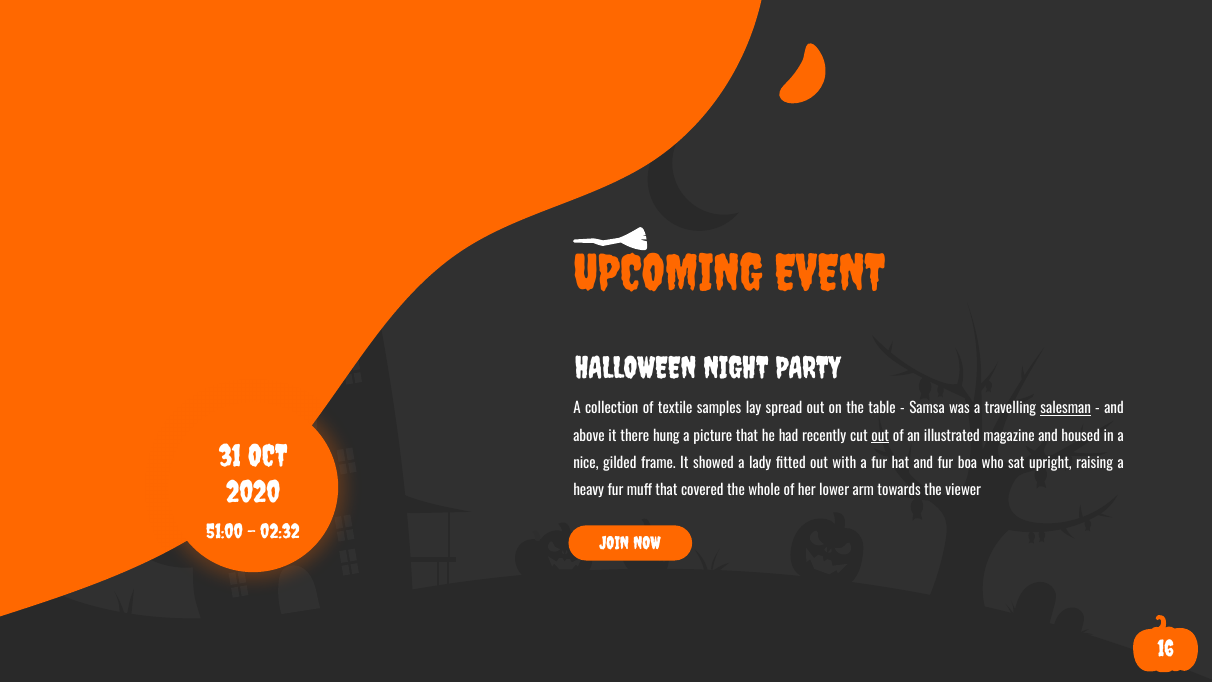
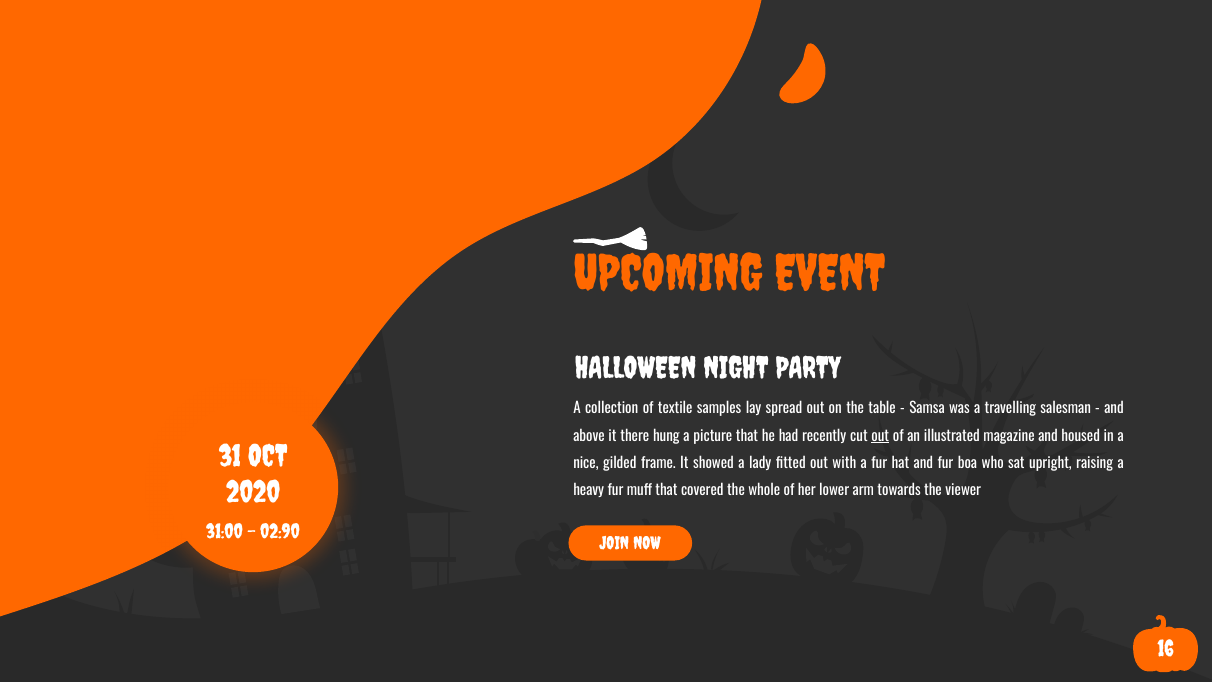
salesman underline: present -> none (1066, 409)
51:00: 51:00 -> 31:00 (225, 532)
02:32: 02:32 -> 02:90 (280, 532)
